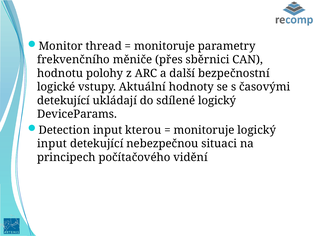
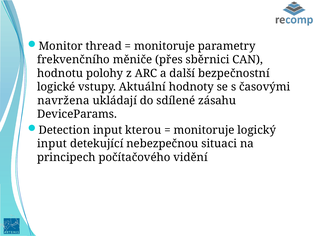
detekující: detekující -> navržena (63, 101)
sdílené logický: logický -> zásahu (217, 101)
